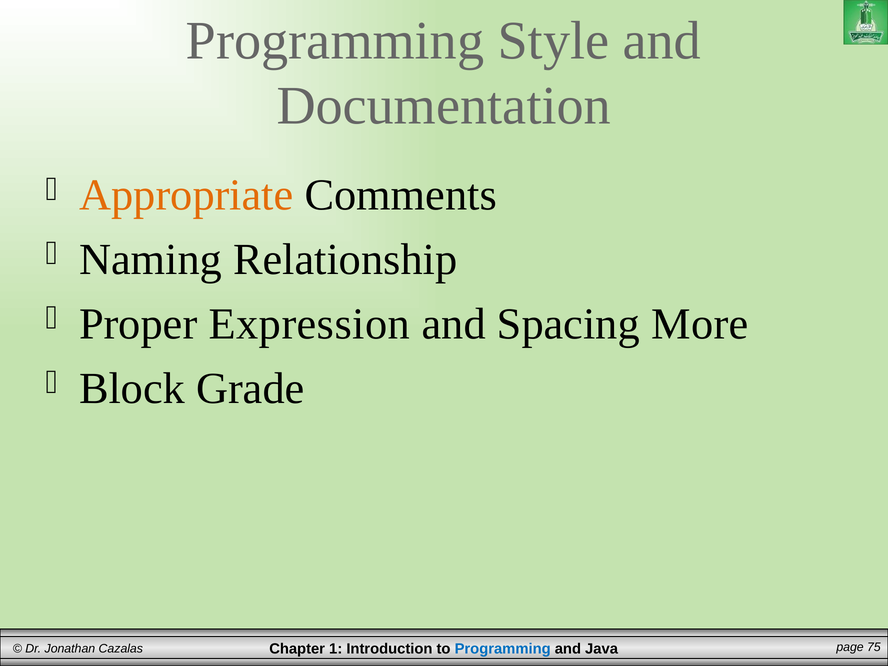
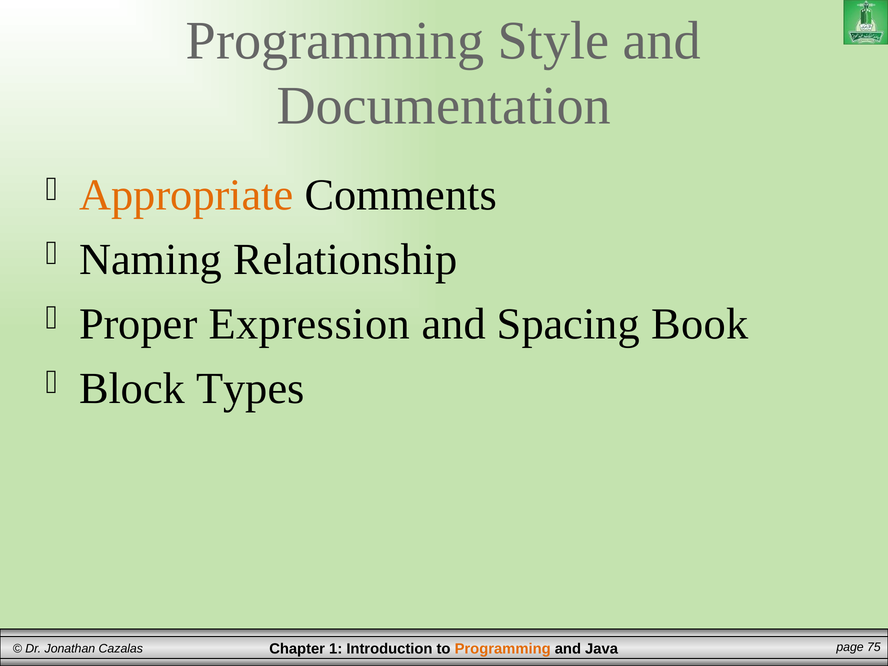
More: More -> Book (700, 324)
Grade: Grade -> Types (250, 388)
Programming colour: blue -> orange (503, 649)
